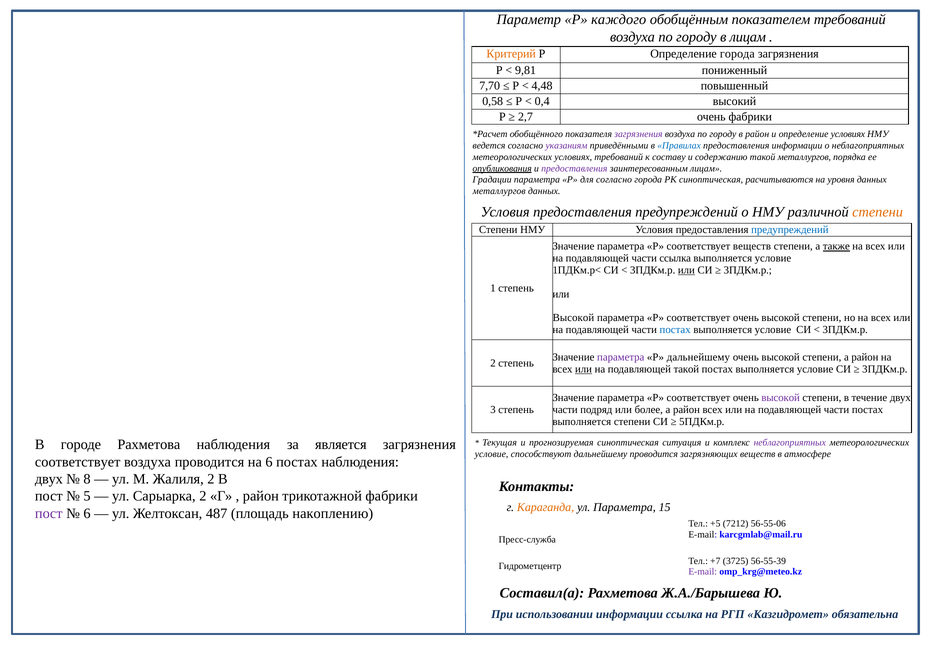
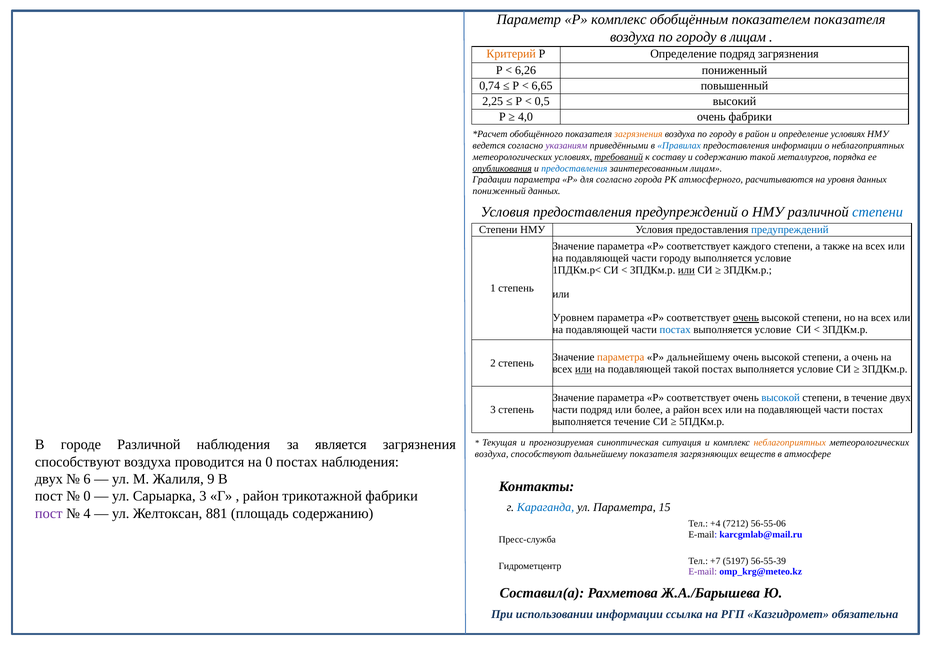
Р каждого: каждого -> комплекс (619, 20)
показателем требований: требований -> показателя (850, 20)
Определение города: города -> подряд (737, 54)
9,81: 9,81 -> 6,26 (526, 70)
7,70: 7,70 -> 0,74 (490, 86)
4,48: 4,48 -> 6,65 (542, 86)
0,58: 0,58 -> 2,25 (493, 101)
0,4: 0,4 -> 0,5 (542, 101)
2,7: 2,7 -> 4,0 (525, 117)
загрязнения colour: purple -> orange (638, 134)
требований underline: none -> present (619, 157)
предоставления colour: purple -> blue (574, 168)
РК синоптическая: синоптическая -> атмосферного (711, 180)
металлургов: металлургов -> пониженный (499, 191)
степени colour: orange -> blue (878, 212)
соответствует веществ: веществ -> каждого (752, 246)
также underline: present -> none (836, 246)
части ссылка: ссылка -> городу (675, 258)
Высокой: Высокой -> Уровнем (573, 318)
очень underline: none -> present (746, 318)
параметра colour: purple -> orange (621, 357)
степени а район: район -> очень (865, 357)
высокой colour: purple -> blue (781, 398)
выполняется степени: степени -> течение (632, 421)
городе Рахметова: Рахметова -> Различной (149, 444)
неблагоприятных colour: purple -> orange (790, 442)
условие: условие -> воздуха (492, 454)
дальнейшему проводится: проводится -> показателя (654, 454)
соответствует: соответствует -> способствуют (78, 462)
на 6: 6 -> 0 (269, 462)
8: 8 -> 6 (87, 479)
Жалиля 2: 2 -> 9 (211, 479)
5: 5 -> 0 (87, 496)
Сарыарка 2: 2 -> 3 (203, 496)
Караганда colour: orange -> blue (546, 507)
6: 6 -> 4 (87, 513)
487: 487 -> 881 (217, 513)
площадь накоплению: накоплению -> содержанию (333, 513)
+5: +5 -> +4 (715, 523)
3725: 3725 -> 5197 (736, 561)
